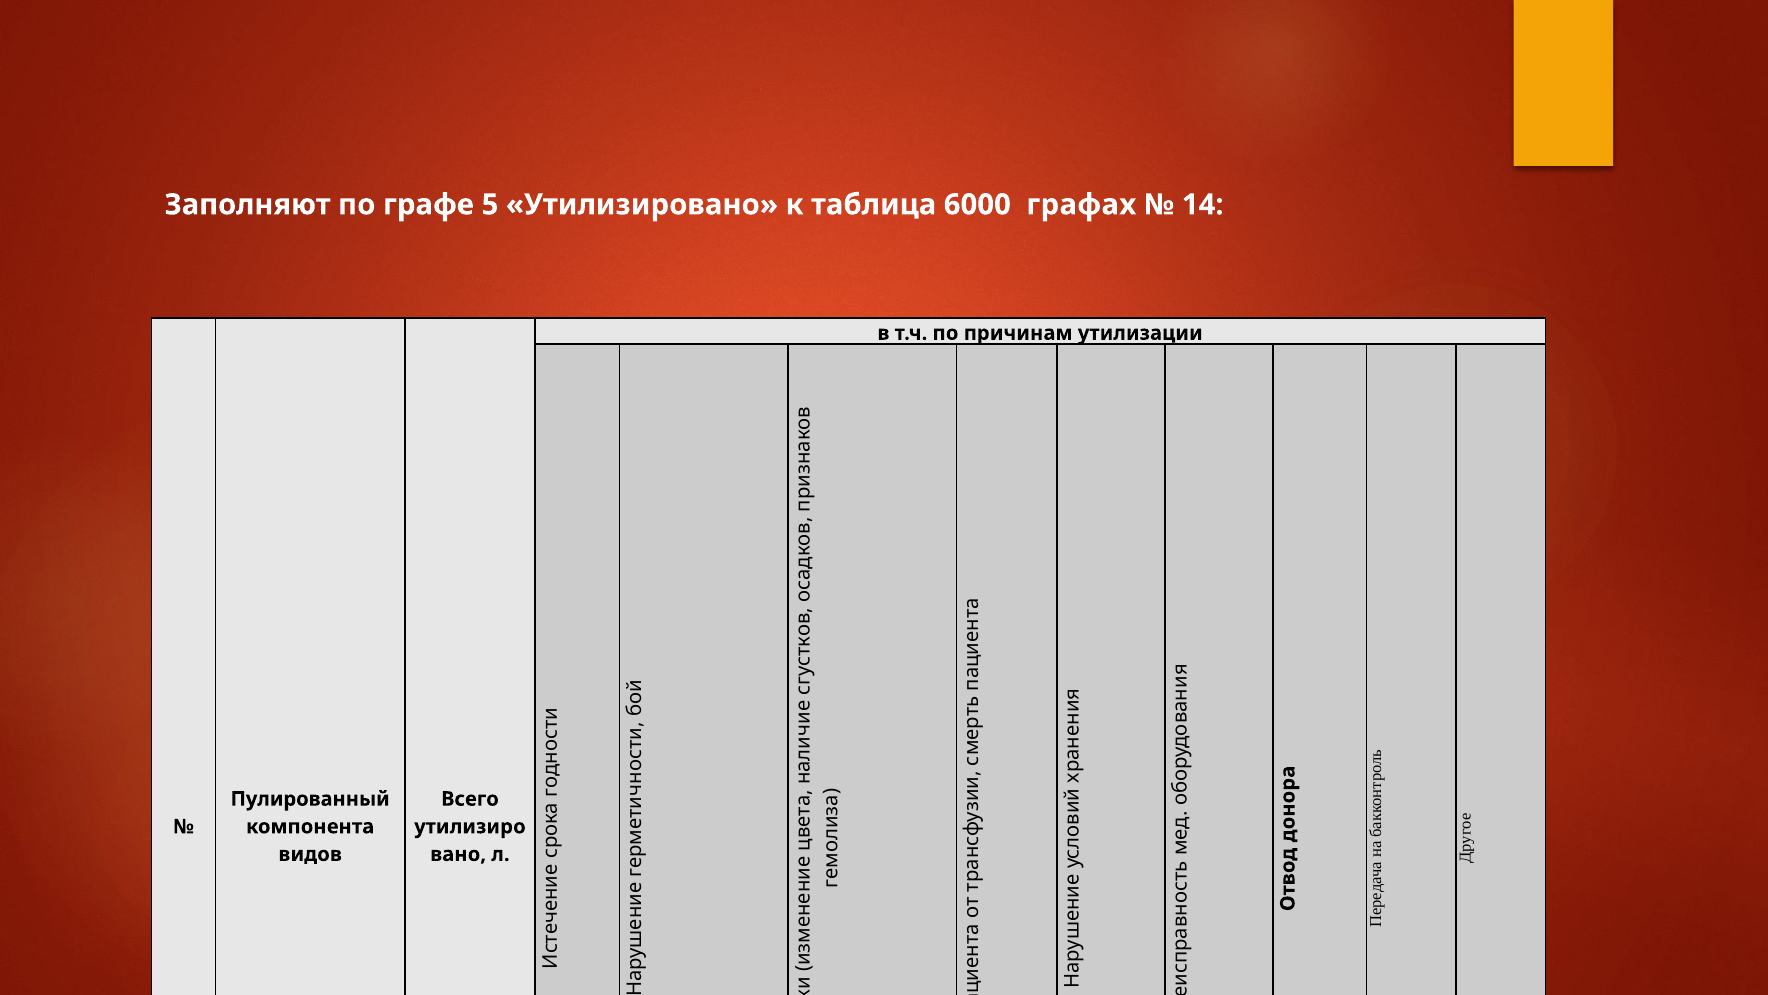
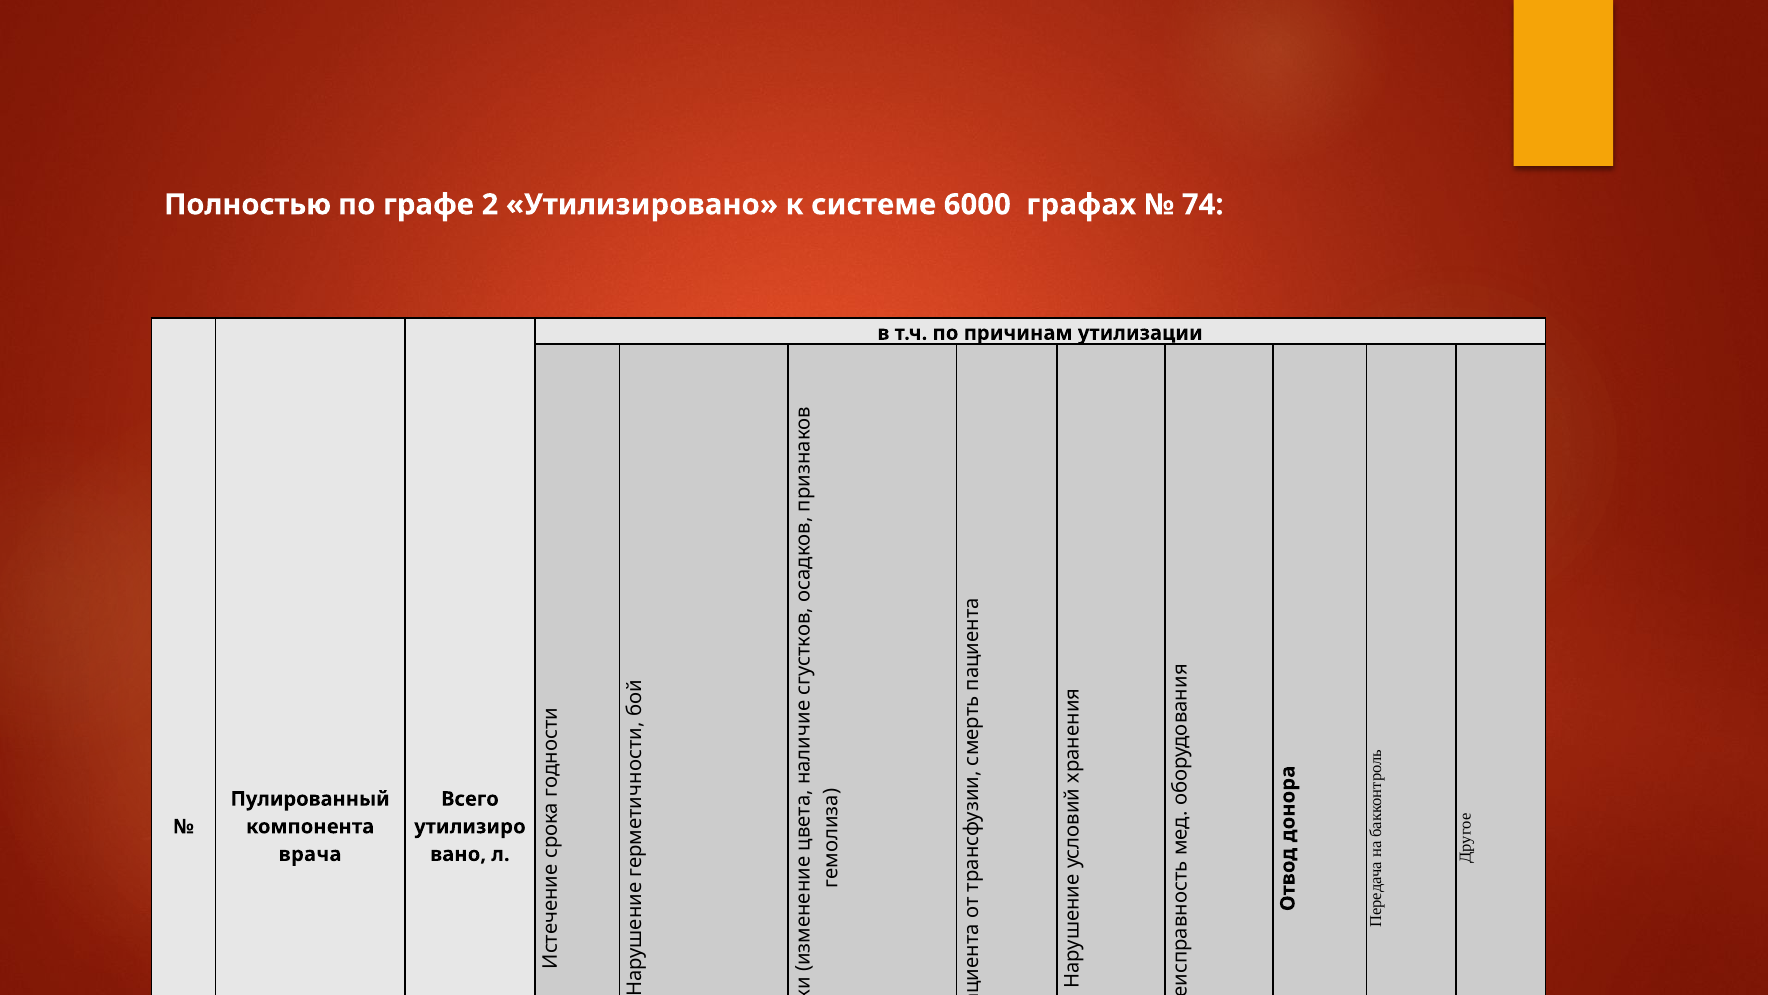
Заполняют: Заполняют -> Полностью (248, 205)
графе 5: 5 -> 2 (490, 205)
таблица: таблица -> системе (874, 205)
14: 14 -> 74 (1203, 205)
видов: видов -> врача (310, 854)
